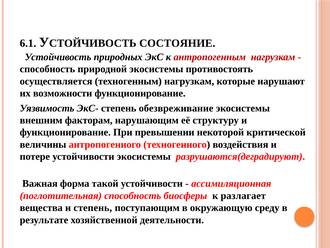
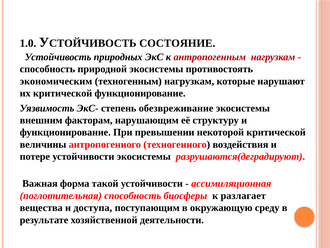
6.1: 6.1 -> 1.0 (28, 43)
осуществляется: осуществляется -> экономическим (56, 81)
их возможности: возможности -> критической (63, 93)
и степень: степень -> доступа (93, 207)
